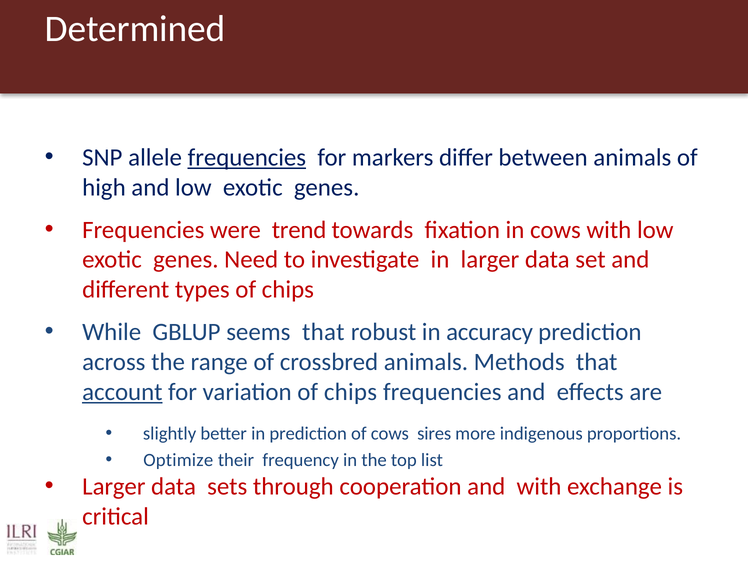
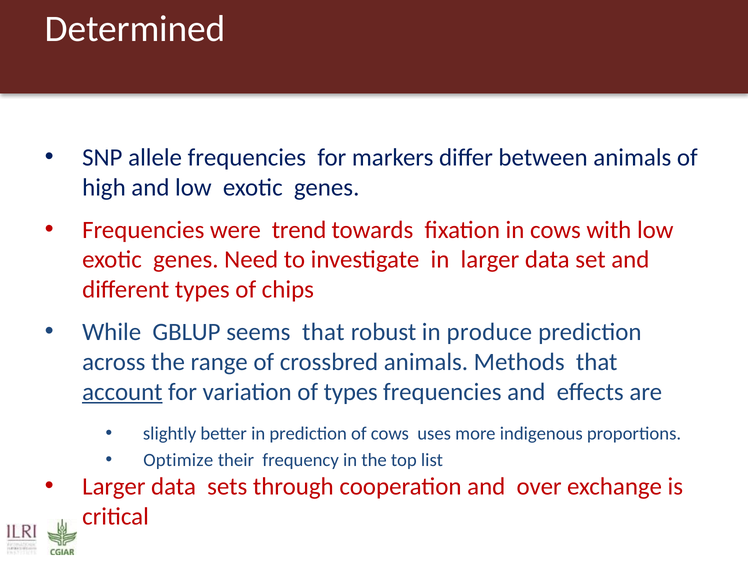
frequencies underline: present -> none (247, 158)
accuracy: accuracy -> produce (489, 332)
variation of chips: chips -> types (351, 392)
sires: sires -> uses (434, 434)
and with: with -> over (539, 487)
